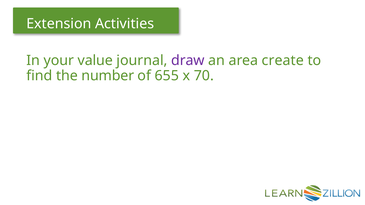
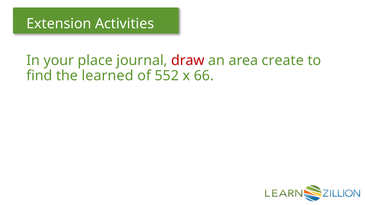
value: value -> place (95, 61)
draw colour: purple -> red (188, 61)
number: number -> learned (108, 76)
655: 655 -> 552 (167, 76)
70: 70 -> 66 (204, 76)
